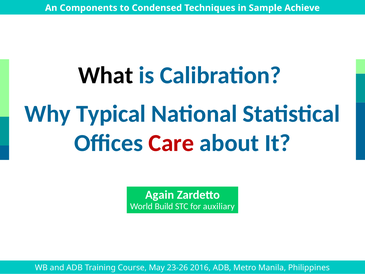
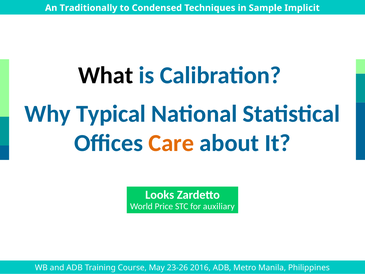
Components: Components -> Traditionally (89, 8)
Achieve: Achieve -> Implicit (302, 8)
Care colour: red -> orange (171, 143)
Again: Again -> Looks (160, 195)
Build: Build -> Price (164, 206)
